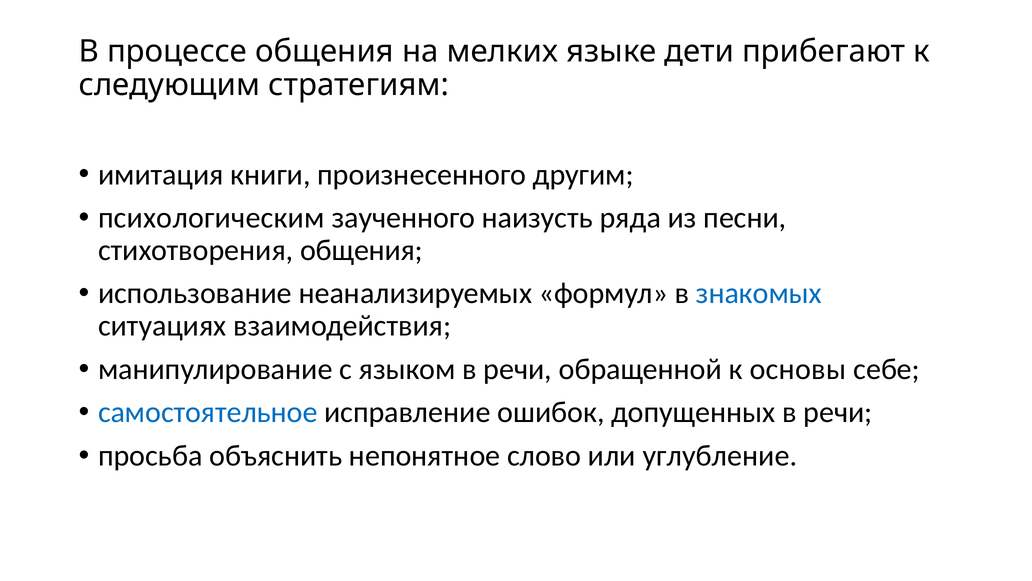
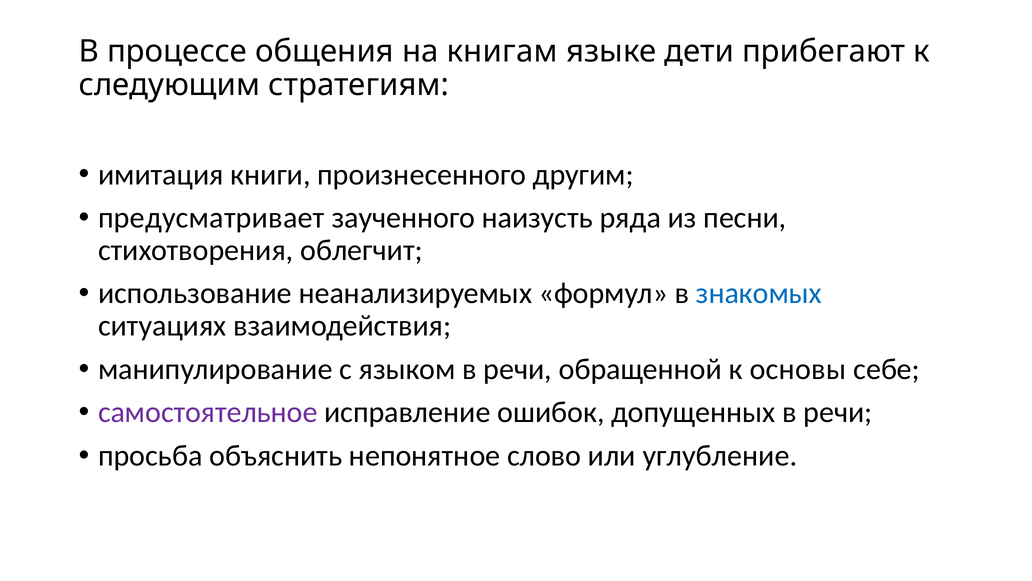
мелких: мелких -> книгам (502, 51)
психологическим: психологическим -> предусматривает (211, 218)
стихотворения общения: общения -> облегчит (361, 250)
самостоятельное colour: blue -> purple (208, 412)
